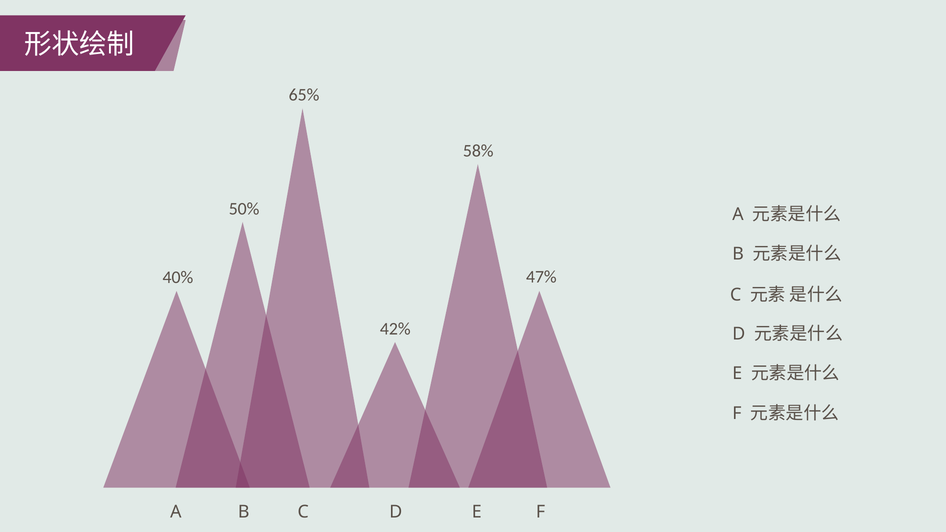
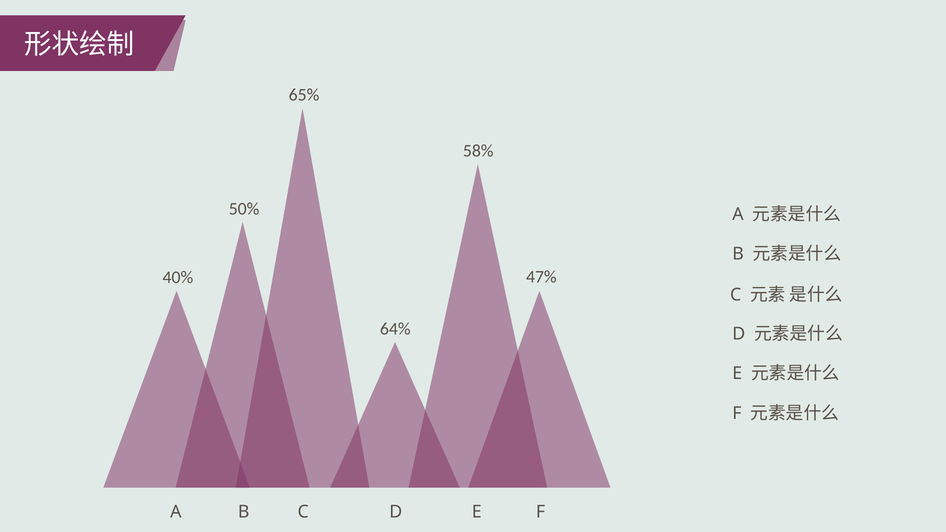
42%: 42% -> 64% (395, 329)
